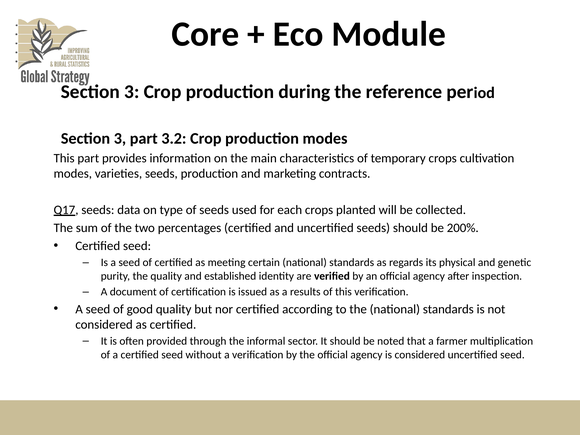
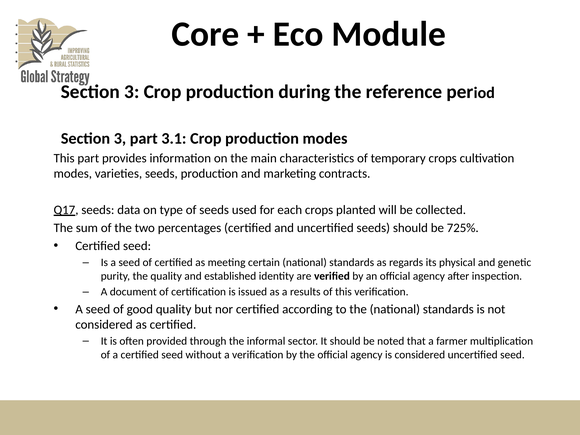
3.2: 3.2 -> 3.1 (174, 139)
200%: 200% -> 725% (463, 228)
